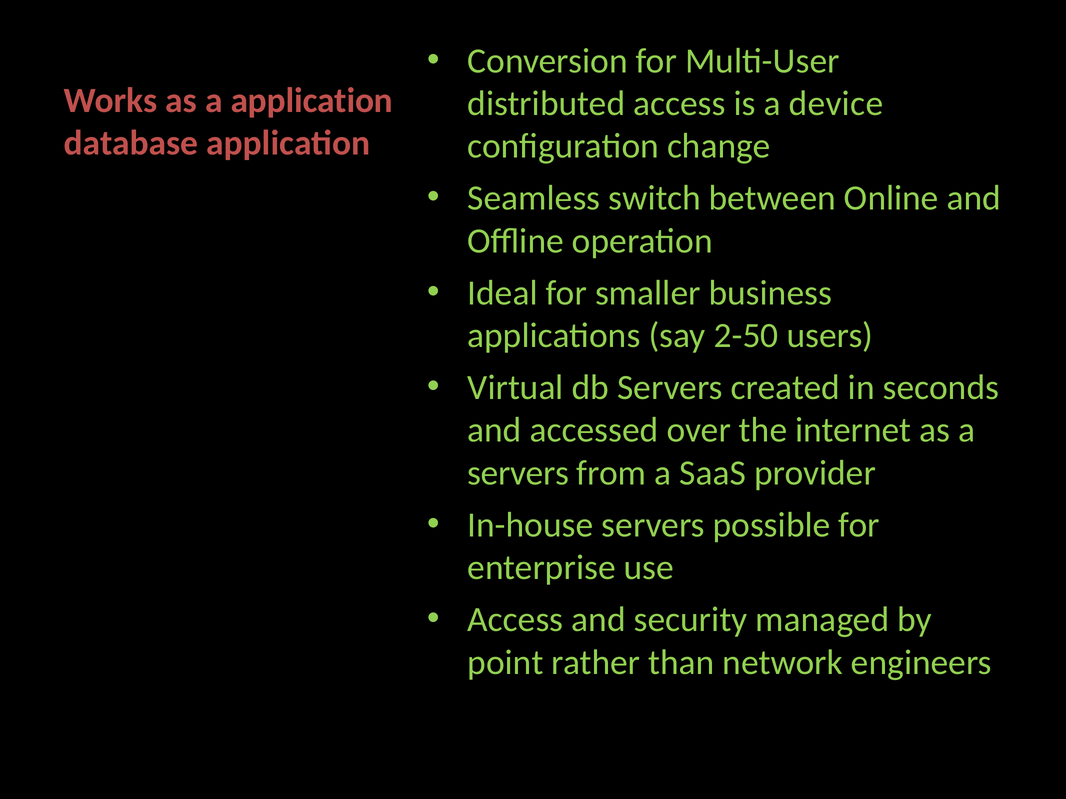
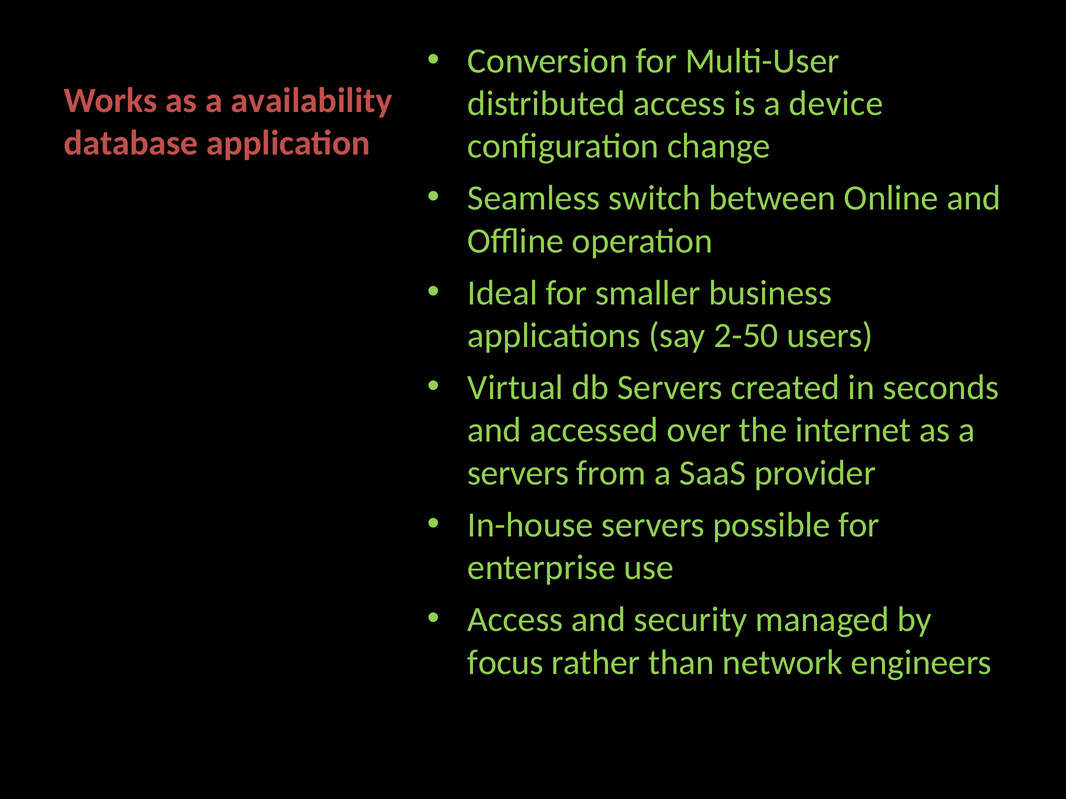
a application: application -> availability (312, 100)
point: point -> focus (506, 663)
